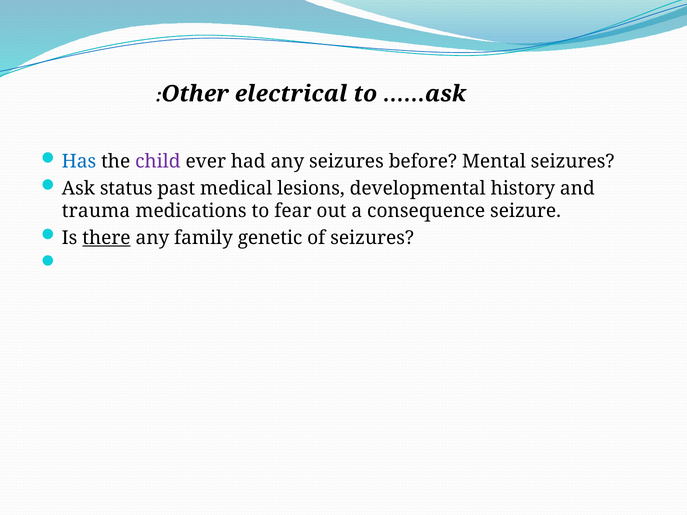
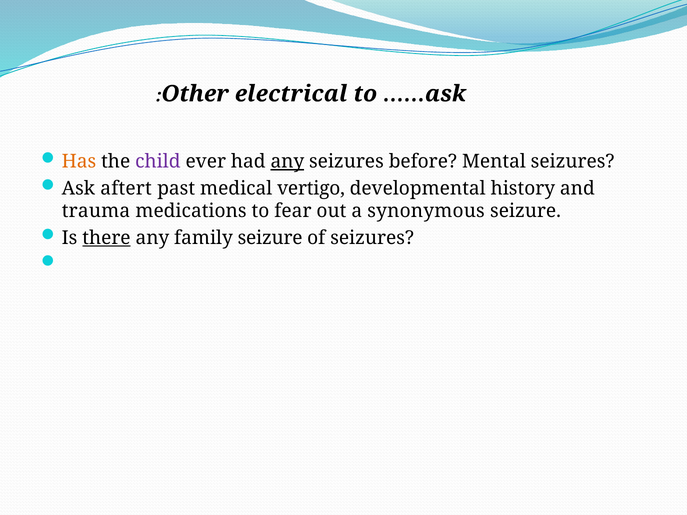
Has colour: blue -> orange (79, 162)
any underline: none -> present (287, 162)
status: status -> aftert (126, 188)
lesions: lesions -> vertigo (311, 188)
consequence: consequence -> synonymous (426, 211)
family genetic: genetic -> seizure (270, 238)
